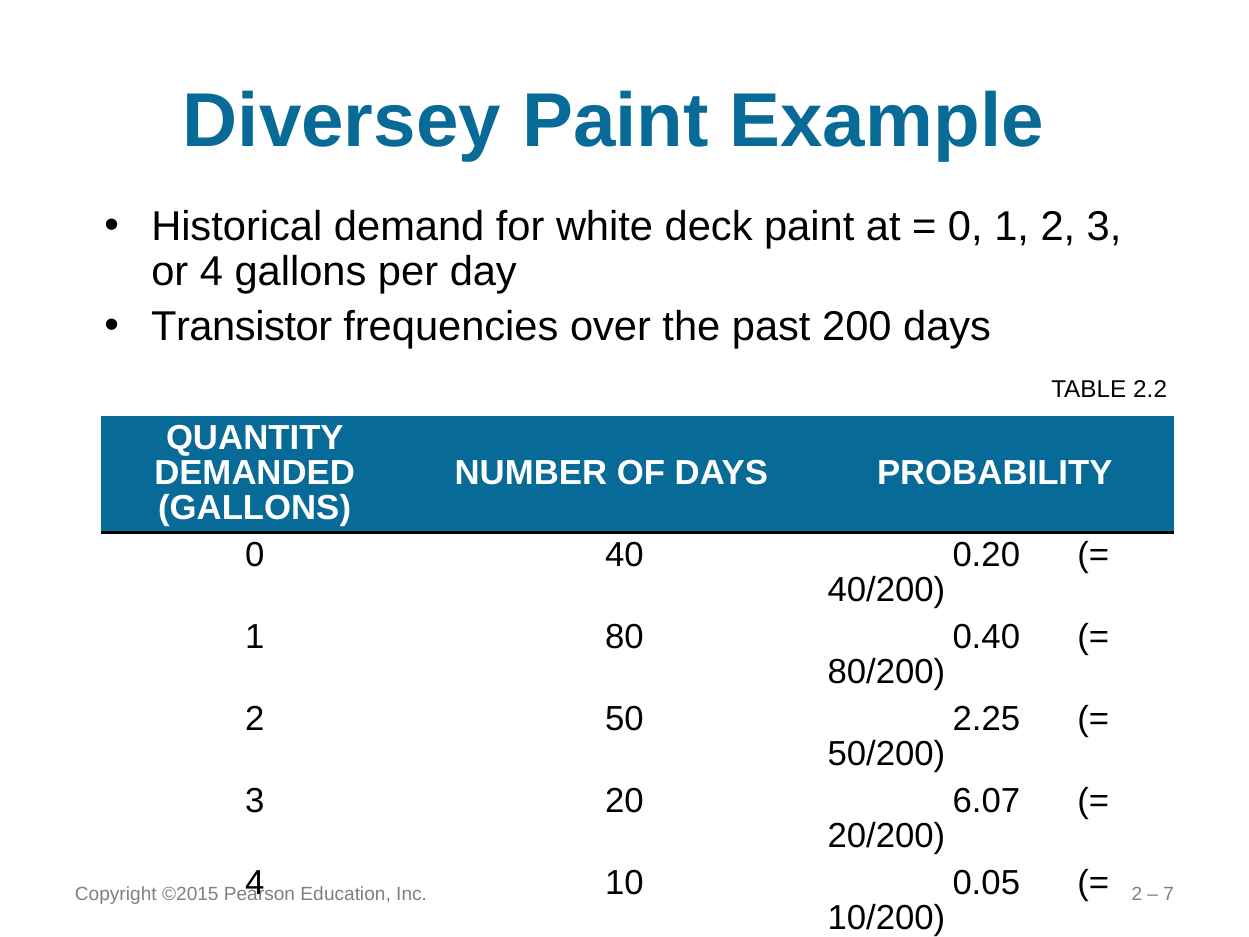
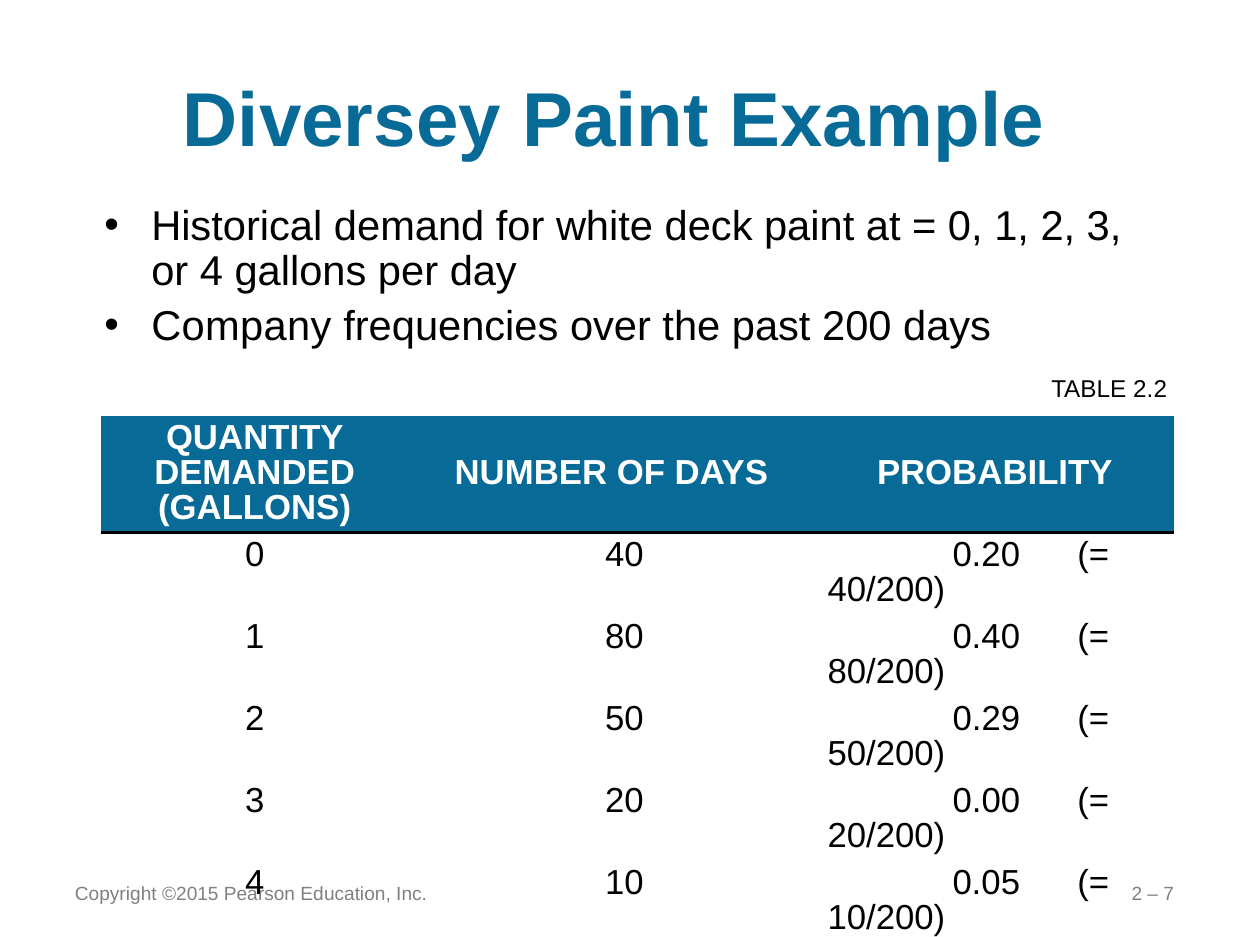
Transistor: Transistor -> Company (241, 327)
2.25: 2.25 -> 0.29 (986, 719)
6.07: 6.07 -> 0.00 (986, 801)
